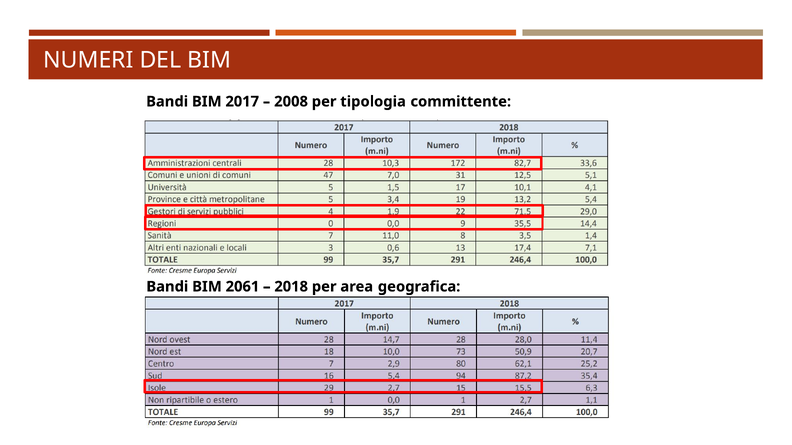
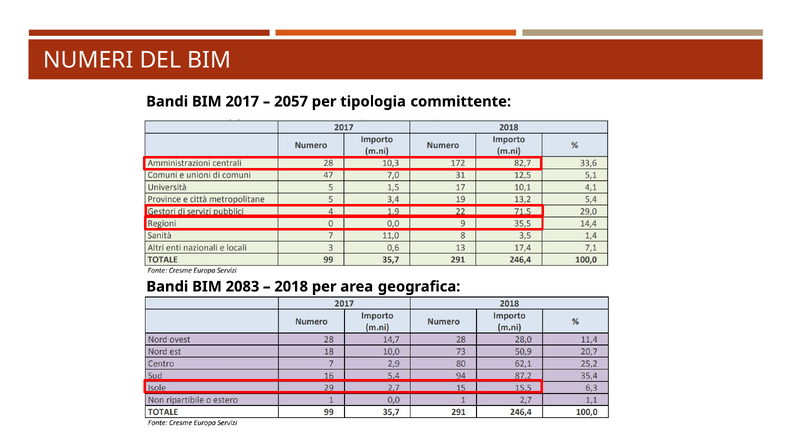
2008: 2008 -> 2057 (291, 102)
2061: 2061 -> 2083 (242, 287)
